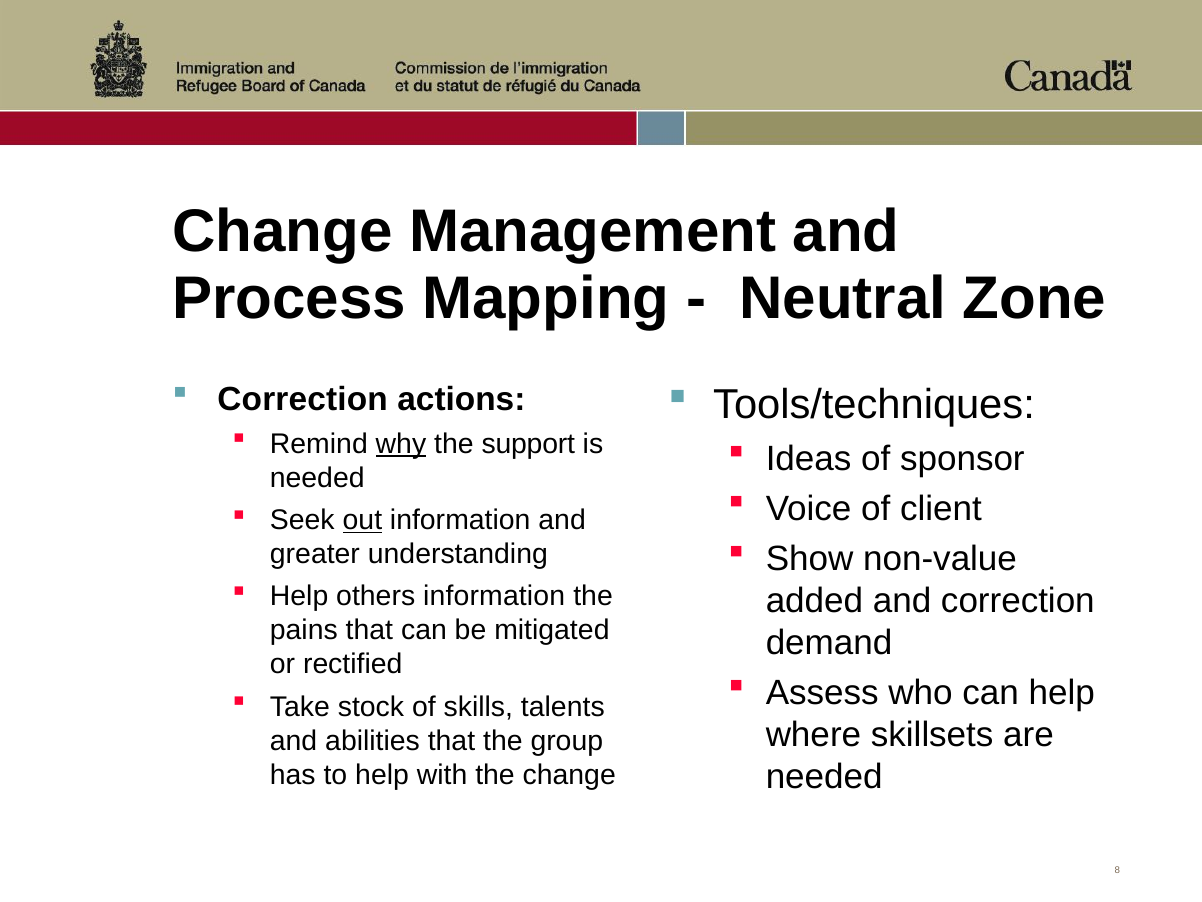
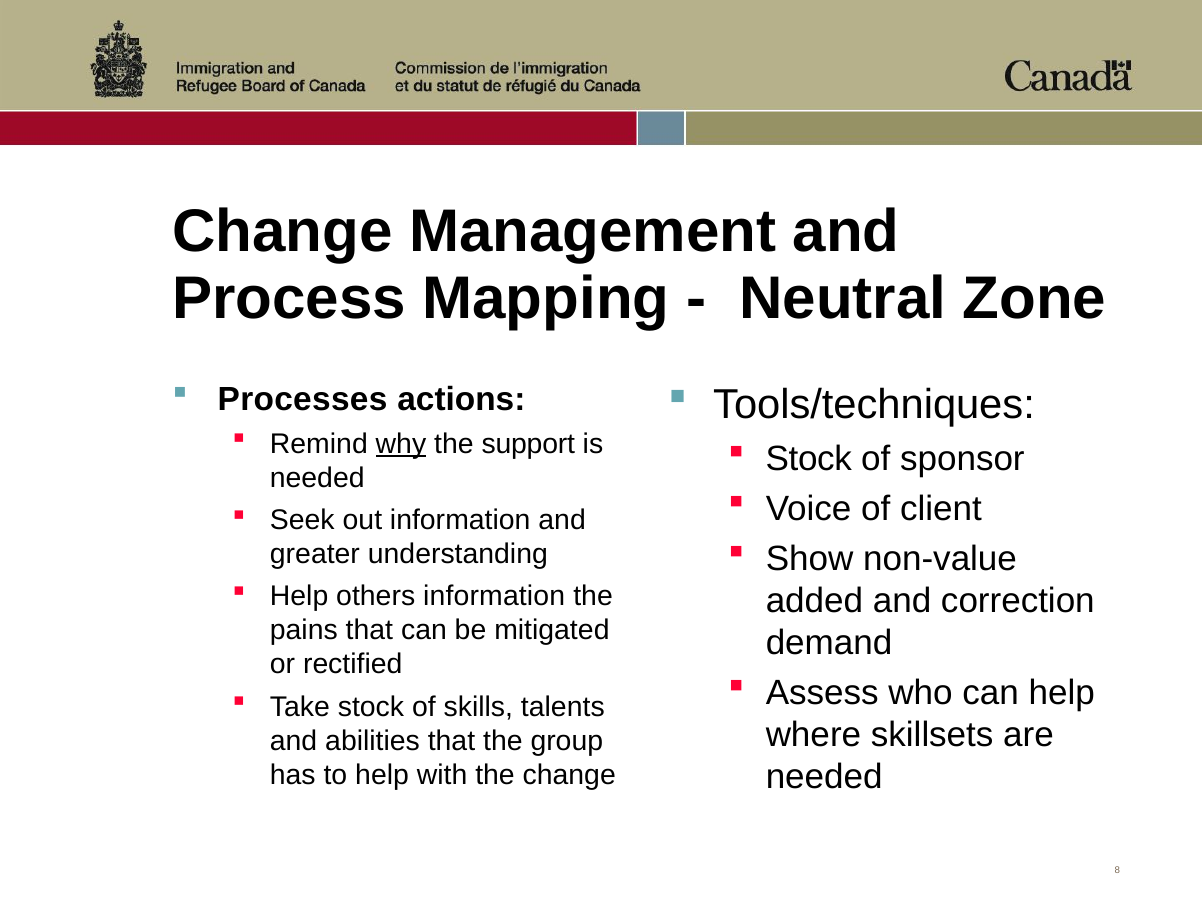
Correction: Correction -> Processes (303, 399)
Ideas: Ideas -> Stock (809, 458)
out underline: present -> none (362, 520)
